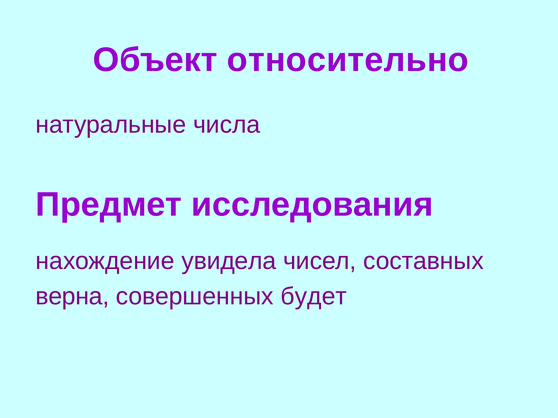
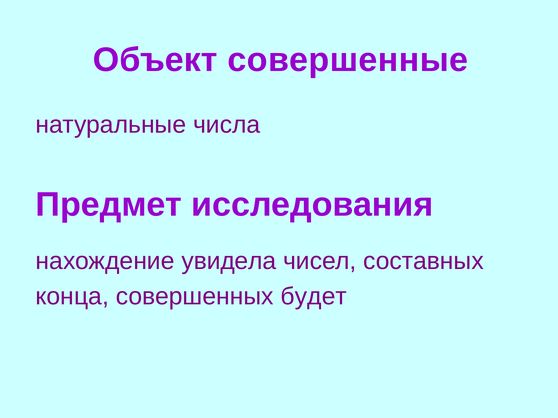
относительно: относительно -> совершенные (348, 60)
верна: верна -> конца (72, 297)
